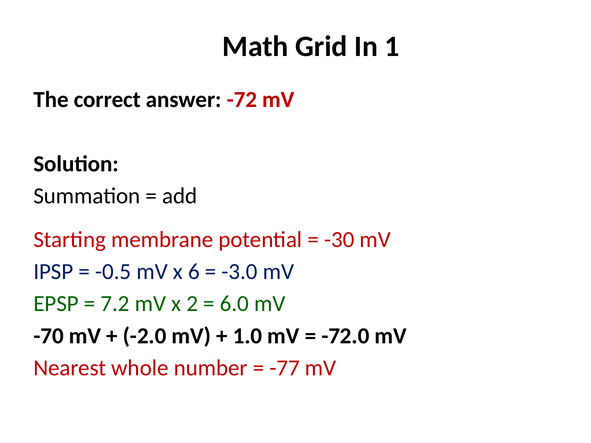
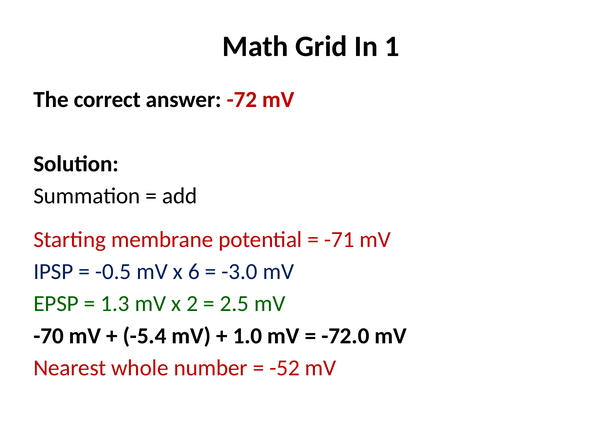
-30: -30 -> -71 (339, 240)
7.2: 7.2 -> 1.3 (115, 304)
6.0: 6.0 -> 2.5 (234, 304)
-2.0: -2.0 -> -5.4 (145, 336)
-77: -77 -> -52 (285, 368)
